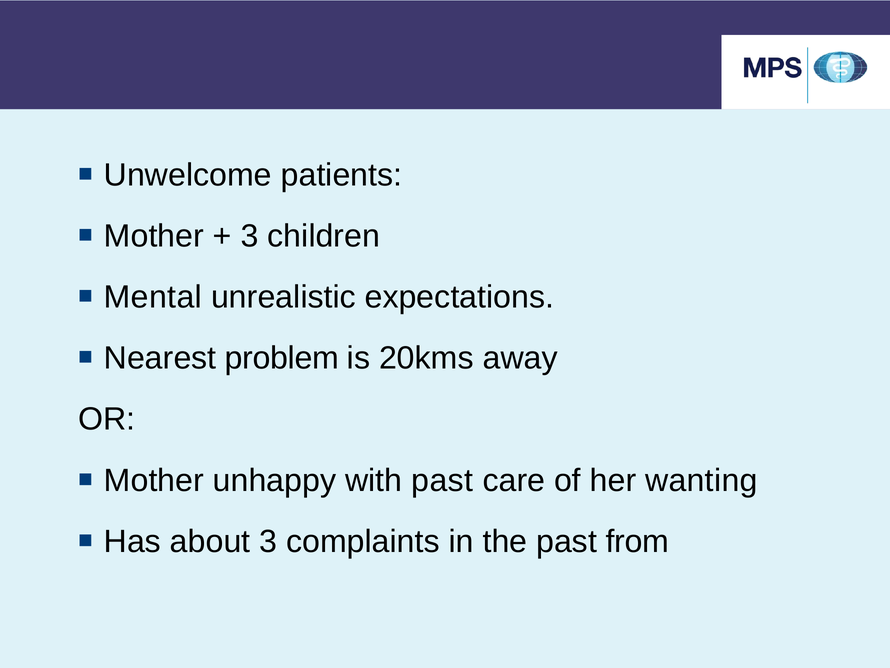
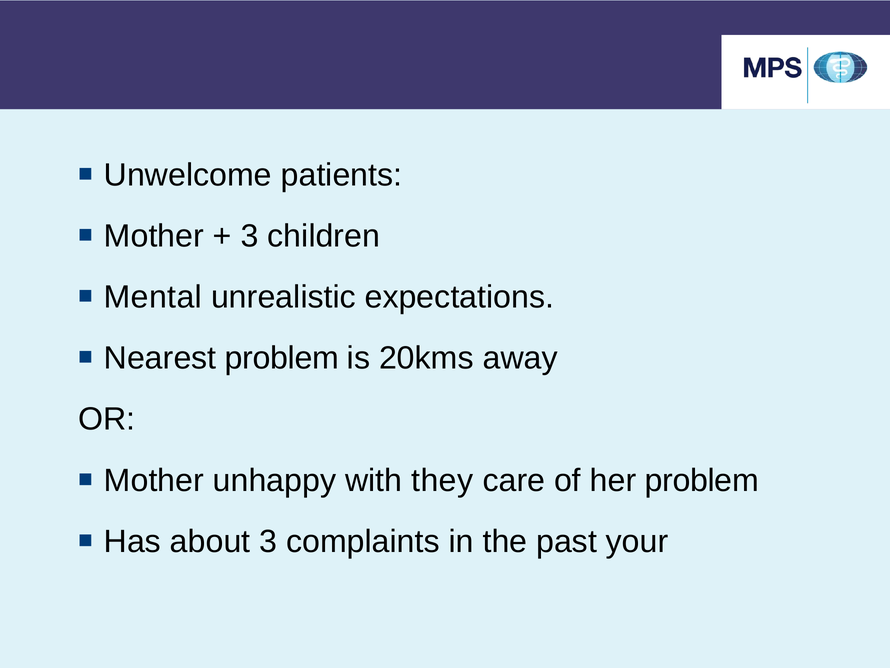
with past: past -> they (442, 480)
her wanting: wanting -> problem (702, 480)
from: from -> your (637, 541)
